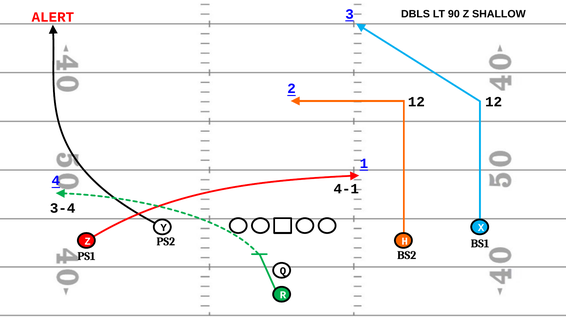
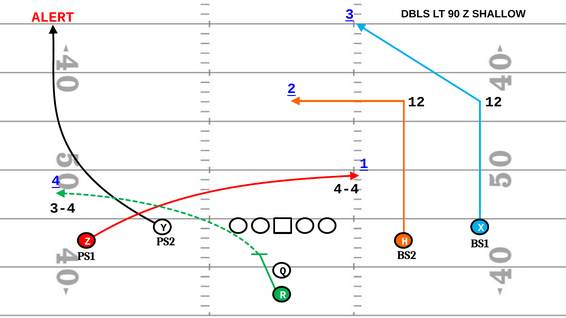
4-1: 4-1 -> 4-4 (346, 189)
